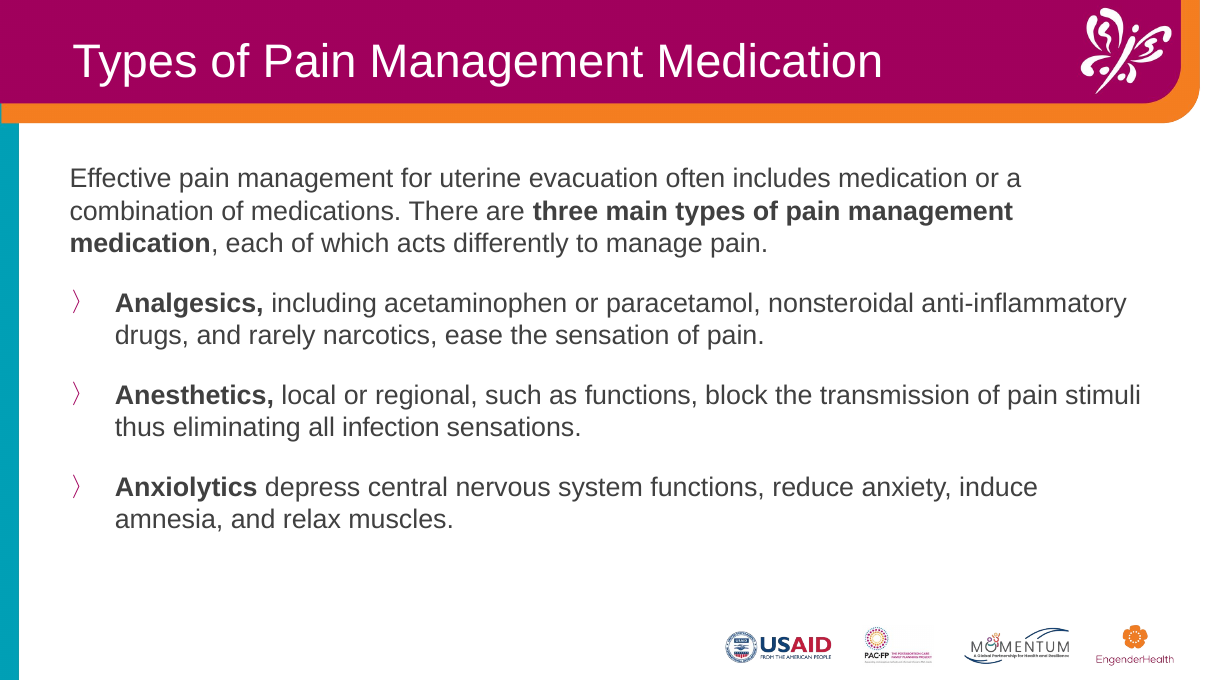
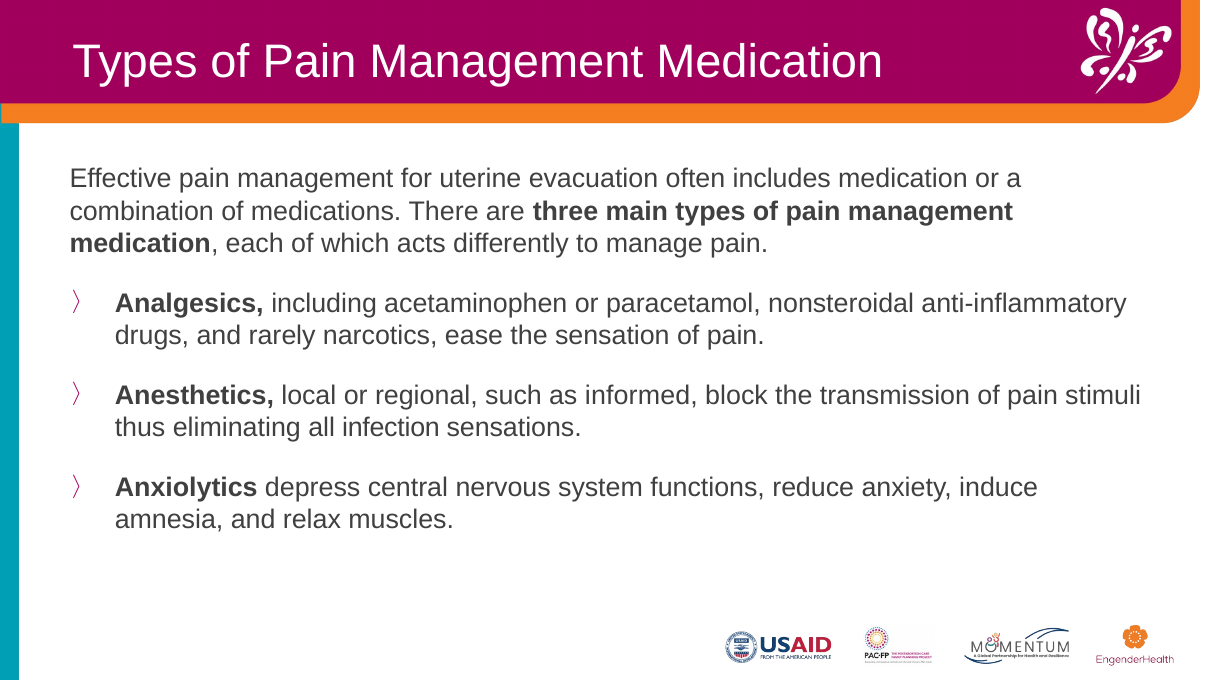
as functions: functions -> informed (641, 395)
